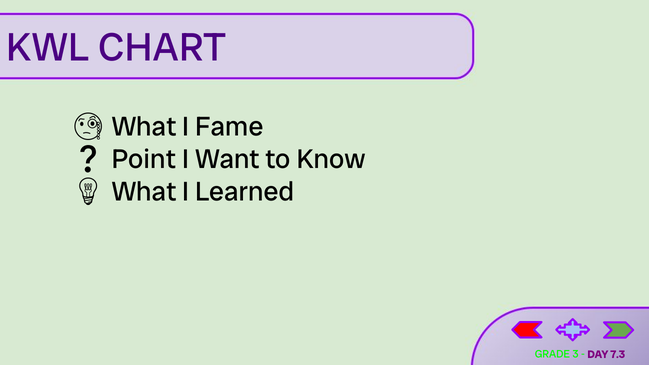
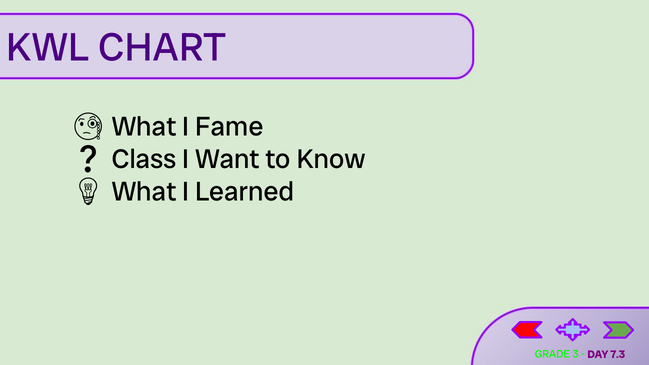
Point: Point -> Class (144, 159)
